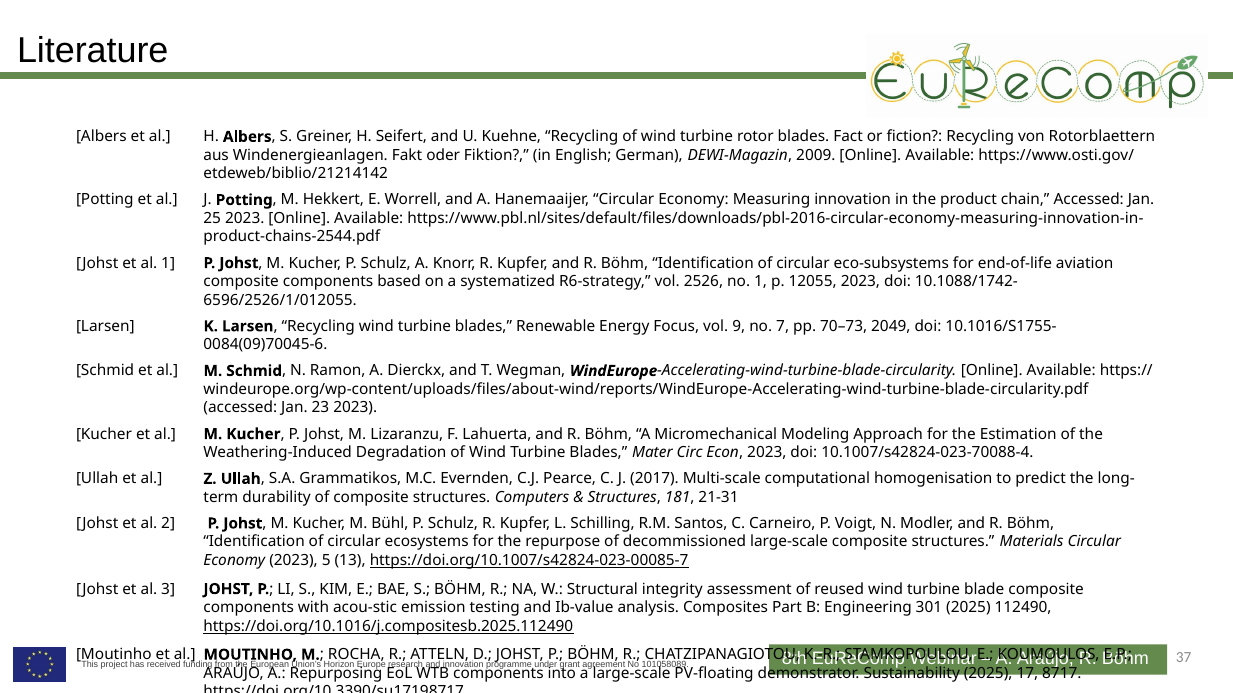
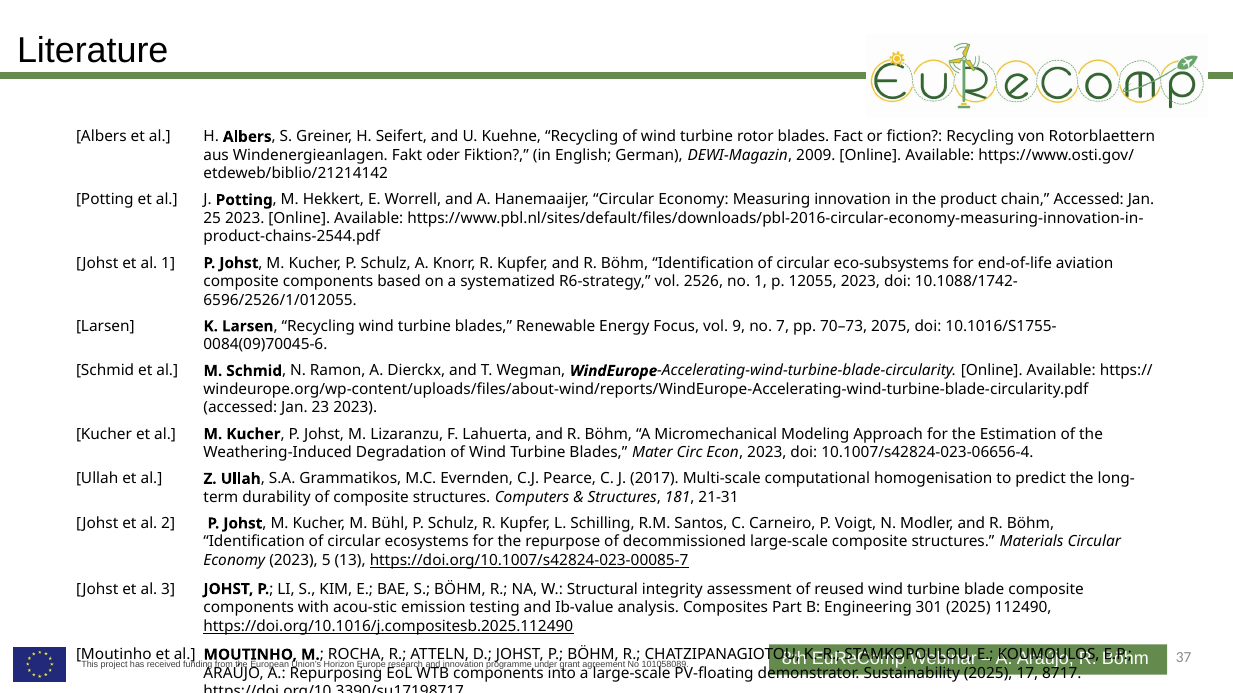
2049: 2049 -> 2075 (891, 326)
10.1007/s42824-023-70088-4: 10.1007/s42824-023-70088-4 -> 10.1007/s42824-023-06656-4 (927, 453)
